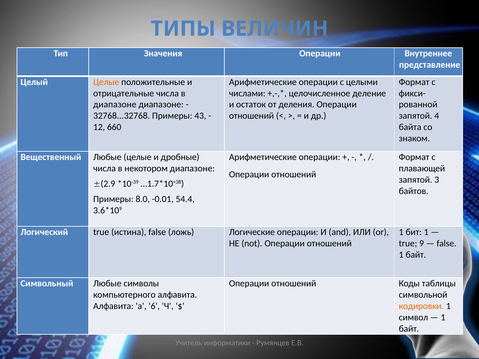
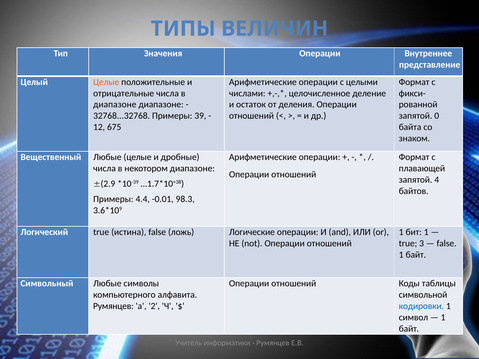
43: 43 -> 39 (200, 116)
4: 4 -> 0 (437, 116)
660: 660 -> 675 (114, 127)
3: 3 -> 4 (437, 180)
8.0: 8.0 -> 4.4 (143, 199)
54.4: 54.4 -> 98.3 (185, 199)
9: 9 -> 3 (422, 244)
Алфавита: Алфавита -> Румянцев (113, 306)
6: 6 -> 2 (154, 306)
кодировки colour: orange -> blue (421, 306)
